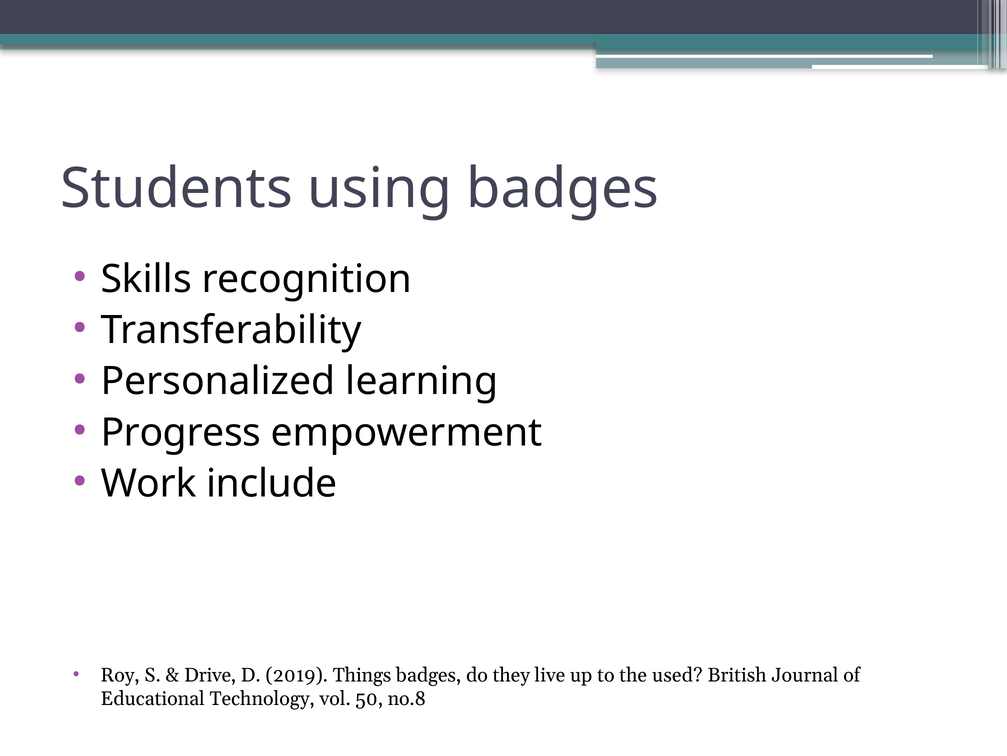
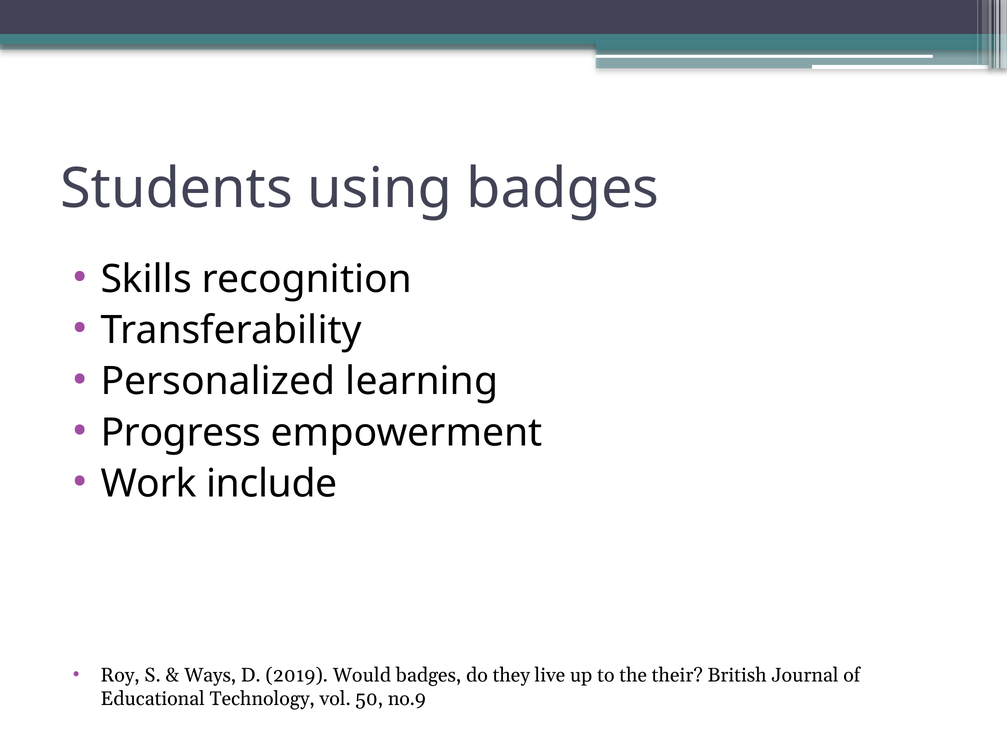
Drive: Drive -> Ways (210, 675)
Things: Things -> Would (362, 675)
used: used -> their (677, 675)
no.8: no.8 -> no.9 (407, 698)
